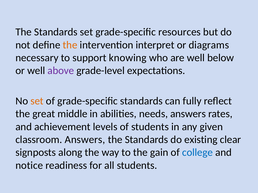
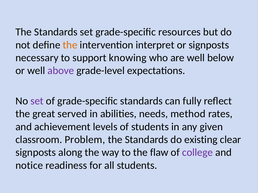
or diagrams: diagrams -> signposts (209, 45)
set colour: orange -> purple (37, 101)
middle: middle -> served (72, 114)
needs answers: answers -> method (188, 114)
classroom Answers: Answers -> Problem (85, 140)
gain: gain -> flaw (159, 153)
college colour: blue -> purple (198, 153)
